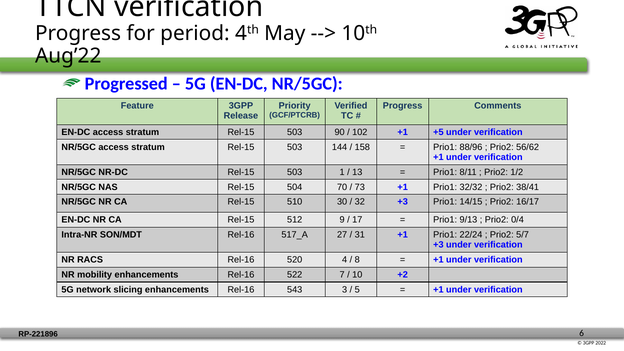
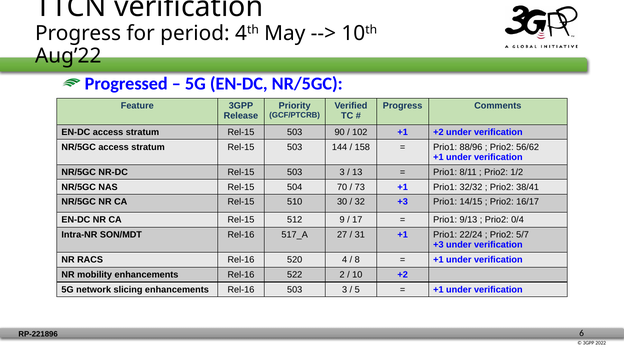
+1 +5: +5 -> +2 (438, 132)
Rel-15 503 1: 1 -> 3 (342, 172)
7: 7 -> 2 (342, 275)
Rel-16 543: 543 -> 503 (295, 290)
